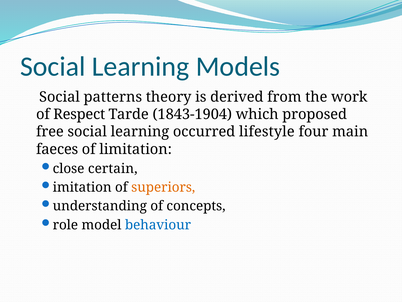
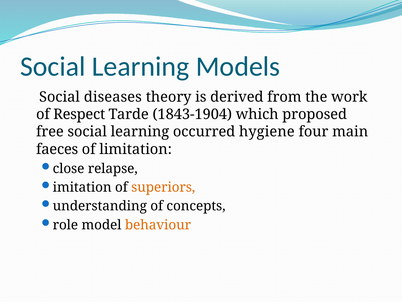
patterns: patterns -> diseases (113, 97)
lifestyle: lifestyle -> hygiene (267, 132)
certain: certain -> relapse (113, 168)
behaviour colour: blue -> orange (158, 225)
